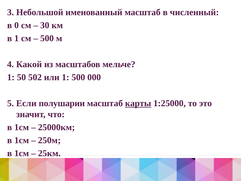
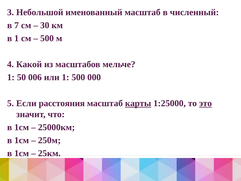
0: 0 -> 7 (17, 25)
502: 502 -> 006 (35, 77)
полушарии: полушарии -> расстояния (62, 103)
это underline: none -> present (206, 103)
